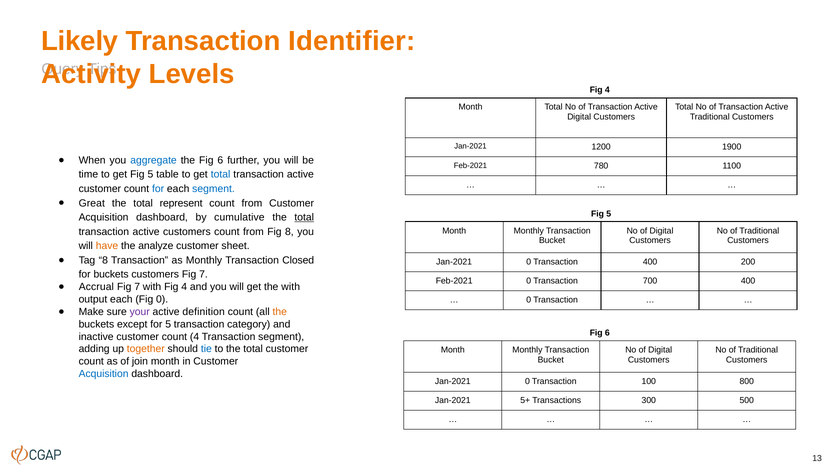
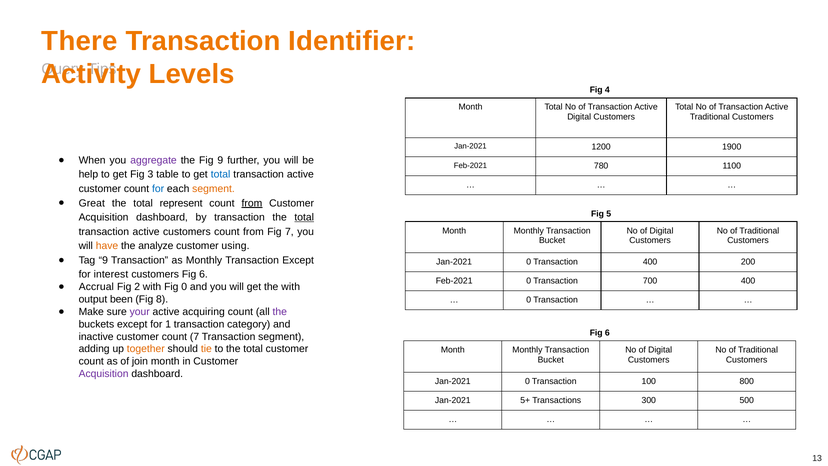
Likely: Likely -> There (80, 41)
aggregate colour: blue -> purple (154, 160)
the Fig 6: 6 -> 9 (220, 160)
time: time -> help (88, 174)
get Fig 5: 5 -> 3 (150, 174)
segment colour: blue -> orange (213, 189)
from underline: none -> present (252, 203)
by cumulative: cumulative -> transaction (239, 217)
Fig 8: 8 -> 7 (289, 232)
sheet: sheet -> using (236, 246)
Tag 8: 8 -> 9 (103, 260)
Transaction Closed: Closed -> Except (298, 260)
for buckets: buckets -> interest (111, 274)
customers Fig 7: 7 -> 6 (203, 274)
7: 7 -> 2 (137, 287)
with Fig 4: 4 -> 0 (184, 287)
output each: each -> been (121, 299)
Fig 0: 0 -> 8 (162, 299)
definition: definition -> acquiring (204, 312)
the colour: orange -> purple (280, 312)
for 5: 5 -> 1 (168, 324)
count 4: 4 -> 7 (195, 336)
tie colour: blue -> orange (206, 349)
Acquisition colour: blue -> purple (104, 374)
